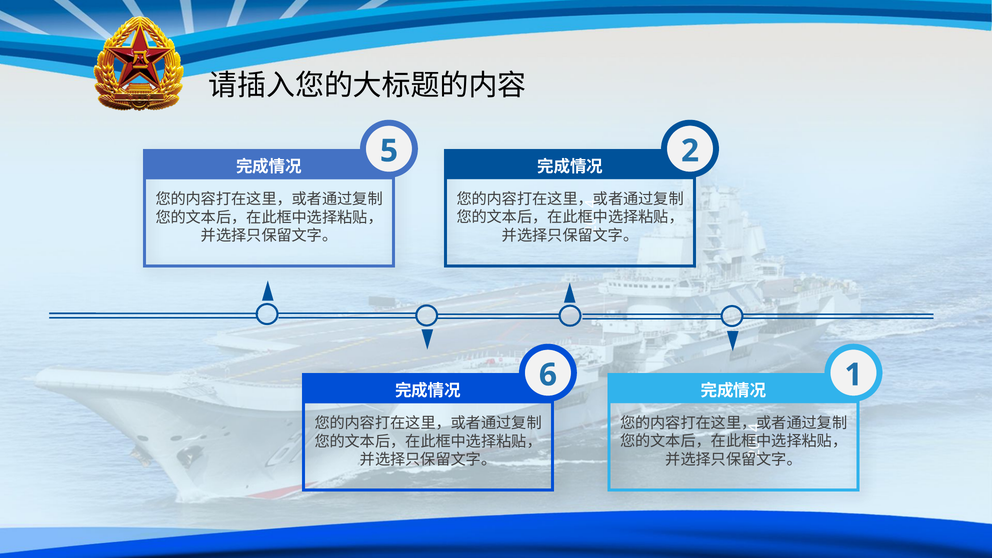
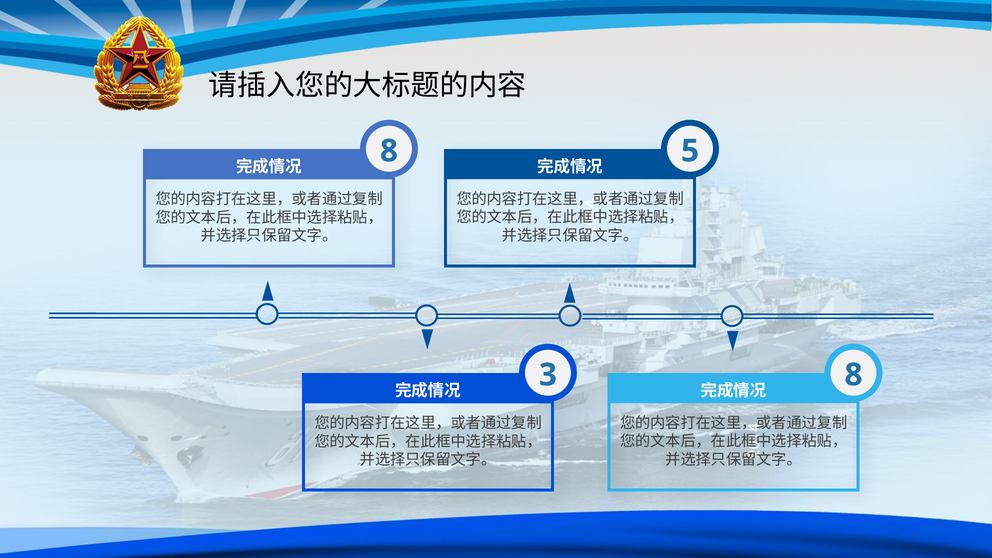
5: 5 -> 8 (389, 151)
2: 2 -> 5 (690, 151)
1: 1 -> 8 (854, 375)
6: 6 -> 3 (548, 375)
